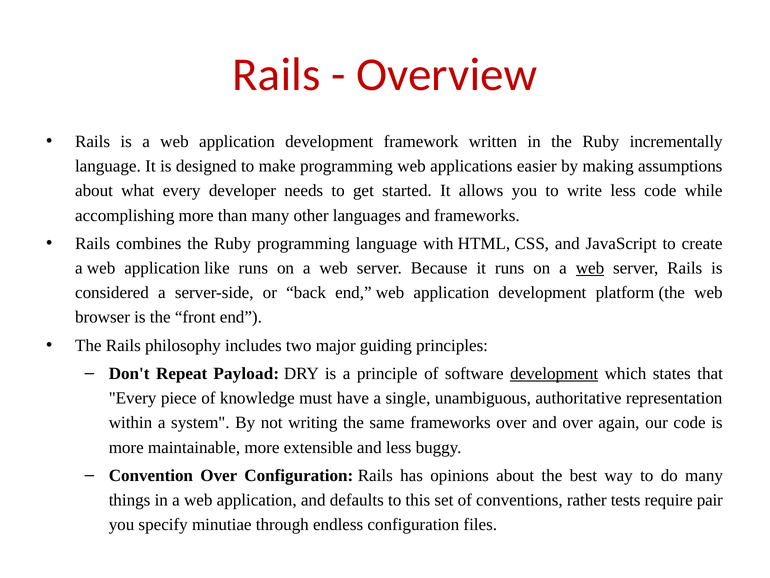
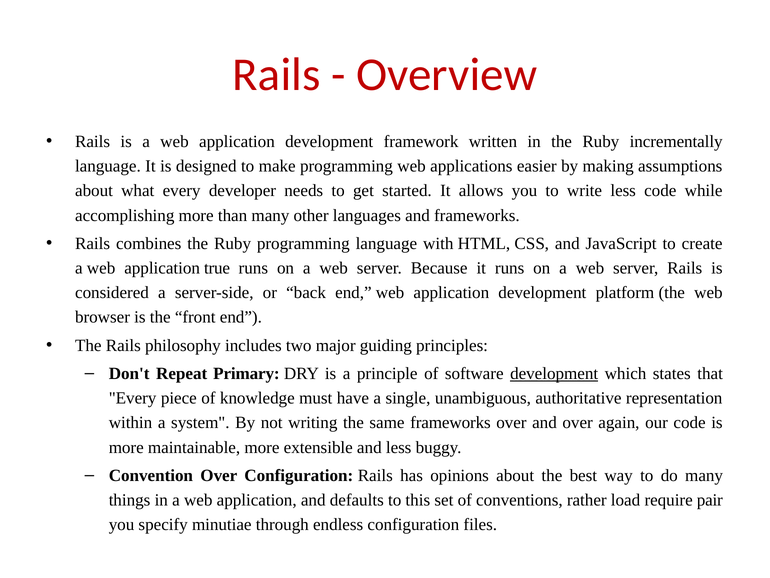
like: like -> true (217, 268)
web underline: present -> none (590, 268)
Payload: Payload -> Primary (246, 373)
tests: tests -> load (626, 500)
